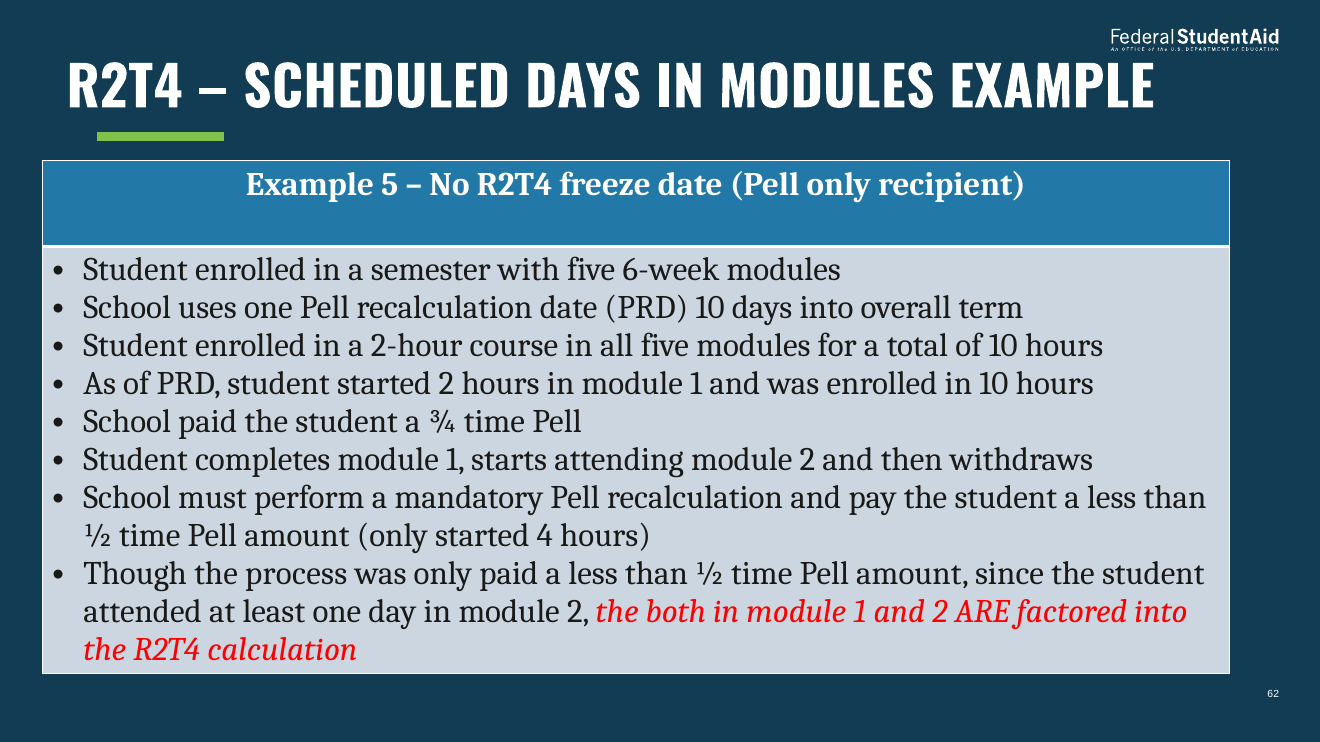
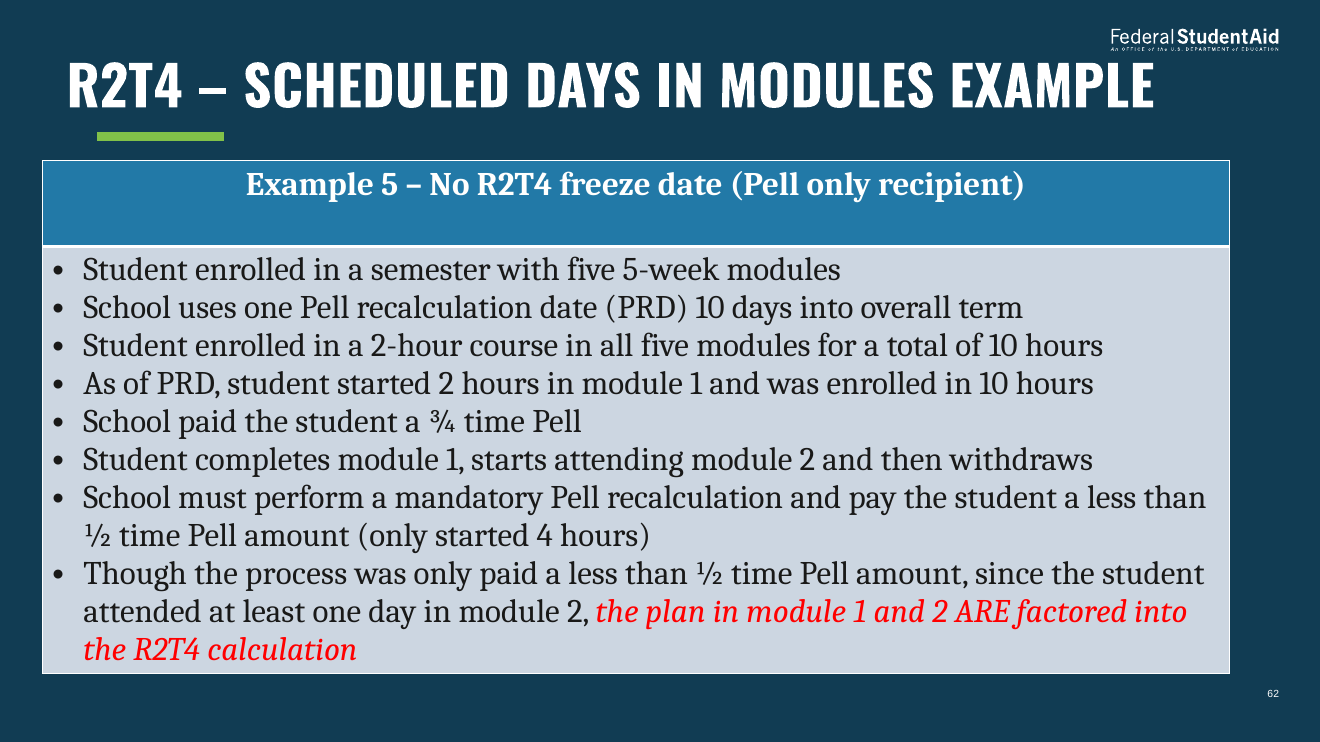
6-week: 6-week -> 5-week (671, 270)
both: both -> plan (676, 612)
